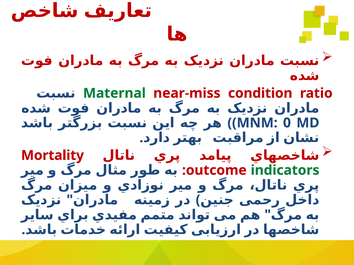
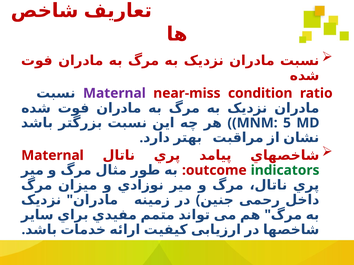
Maternal colour: green -> purple (114, 93)
0: 0 -> 5 (287, 123)
Mortality: Mortality -> Maternal (52, 156)
